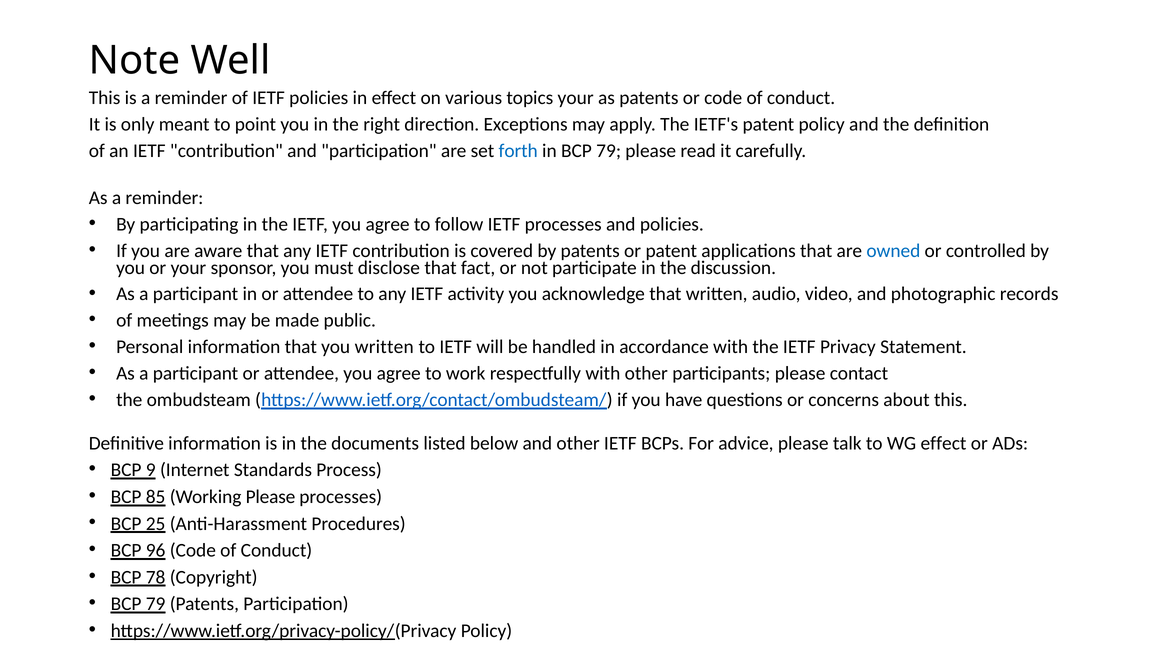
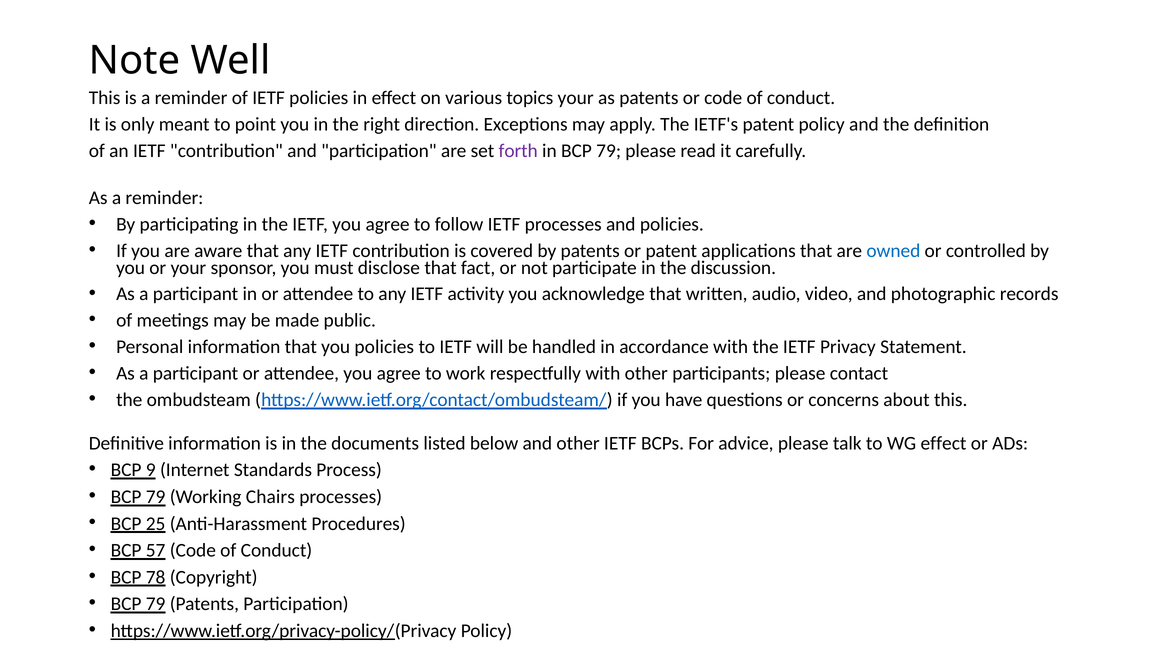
forth colour: blue -> purple (518, 151)
you written: written -> policies (384, 347)
85: 85 -> 79 (156, 497)
Working Please: Please -> Chairs (270, 497)
96: 96 -> 57 (156, 551)
